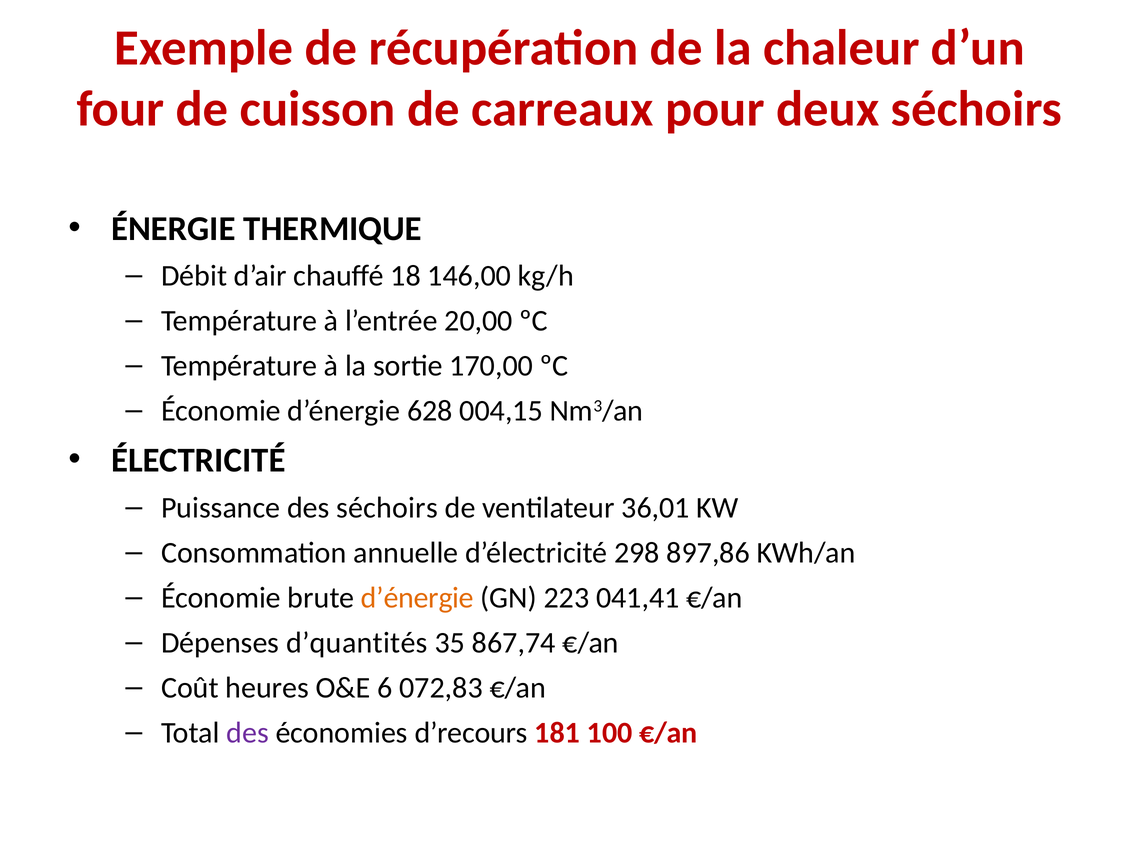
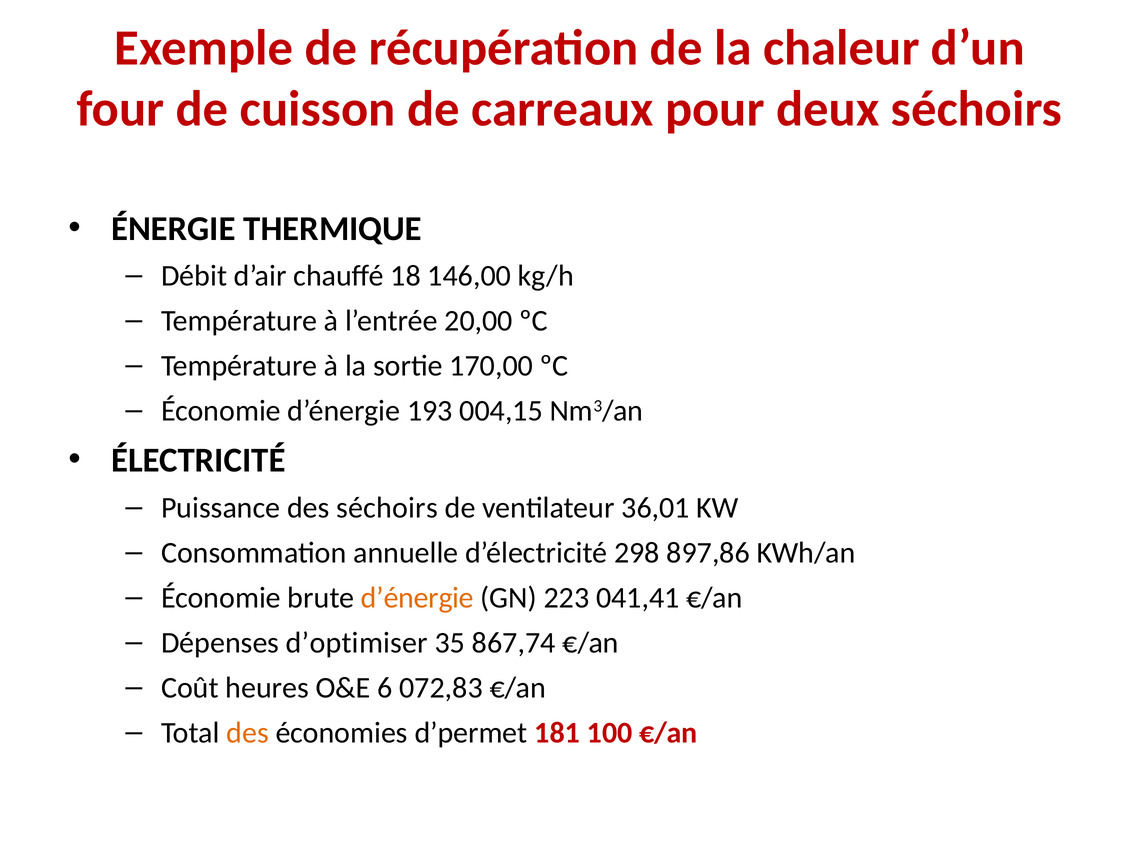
628: 628 -> 193 (430, 411)
d’quantités: d’quantités -> d’optimiser (357, 643)
des colour: purple -> orange (248, 733)
d’recours: d’recours -> d’permet (471, 733)
